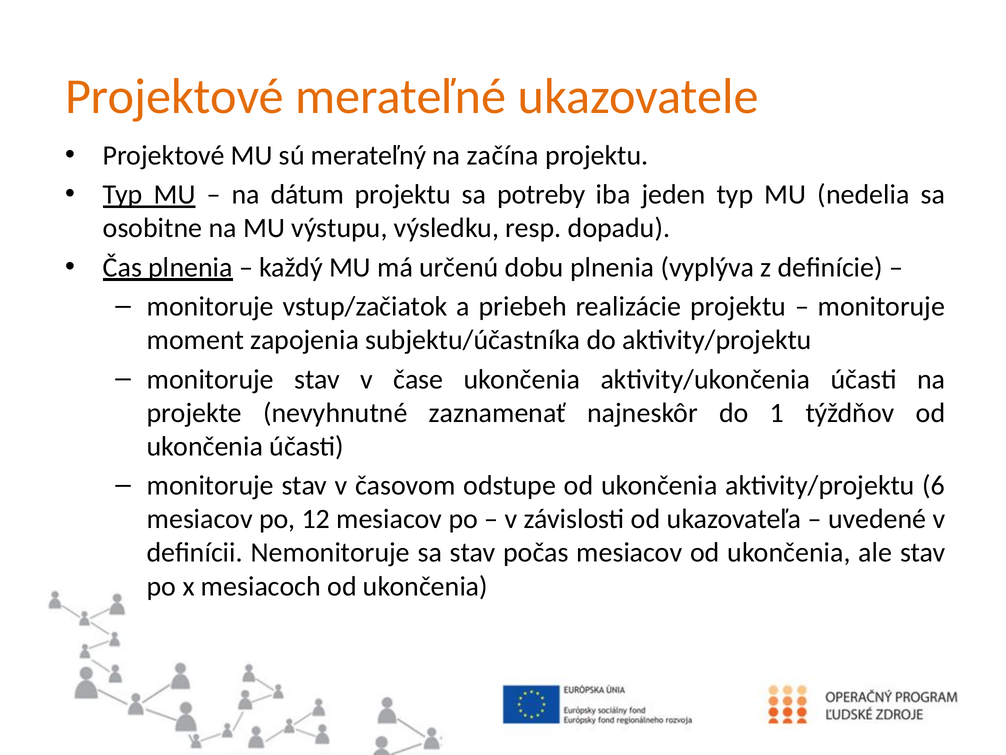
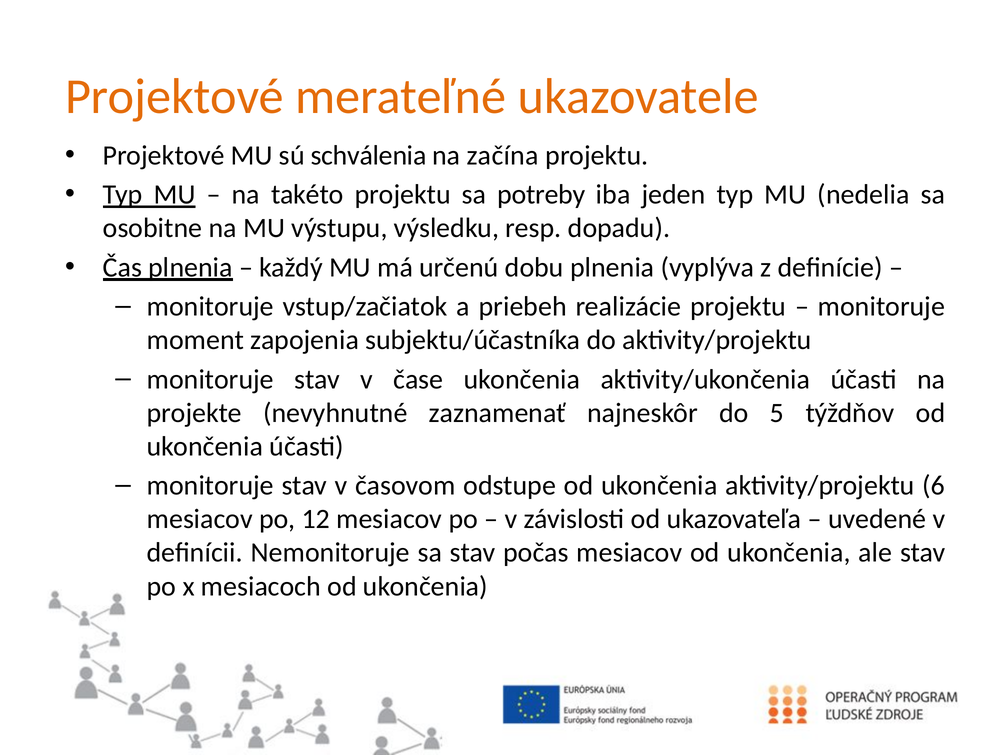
merateľný: merateľný -> schválenia (369, 155)
dátum: dátum -> takéto (307, 195)
1: 1 -> 5 (777, 413)
